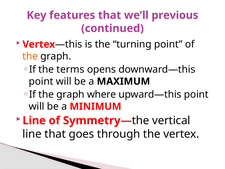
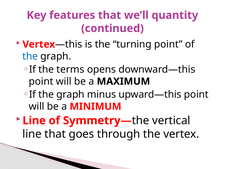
previous: previous -> quantity (175, 15)
the colour: orange -> blue (30, 56)
where: where -> minus (102, 94)
